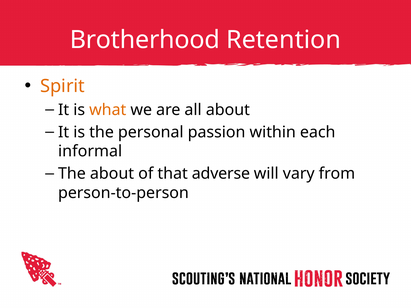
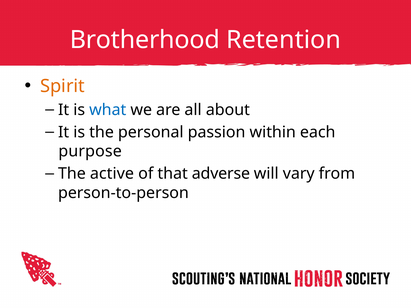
what colour: orange -> blue (108, 110)
informal: informal -> purpose (90, 151)
The about: about -> active (112, 174)
